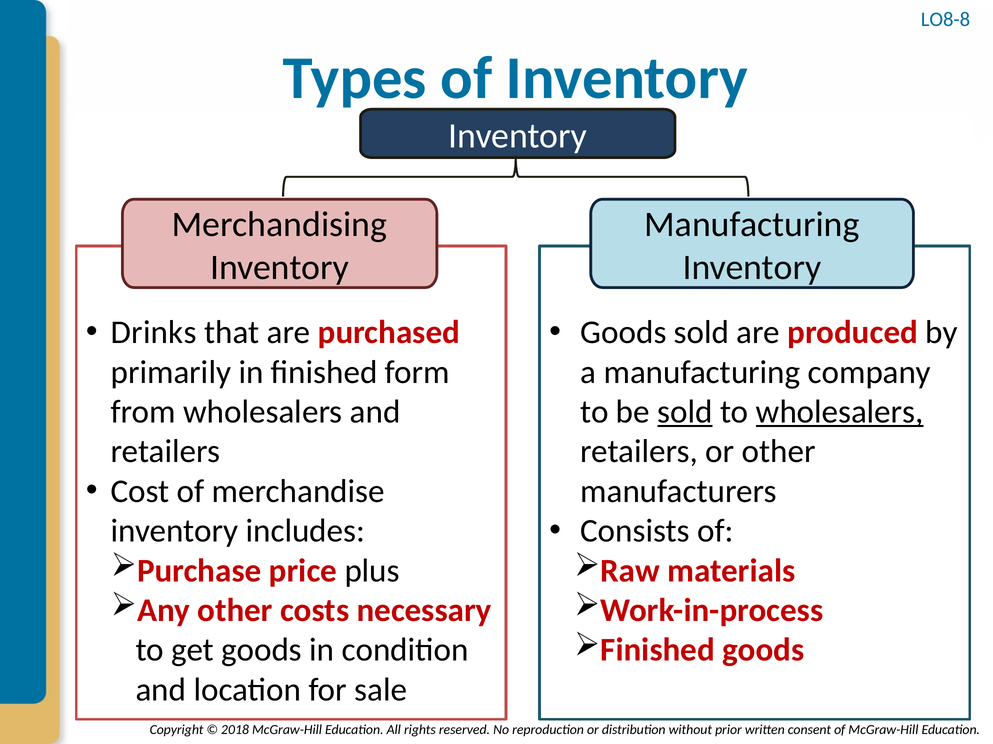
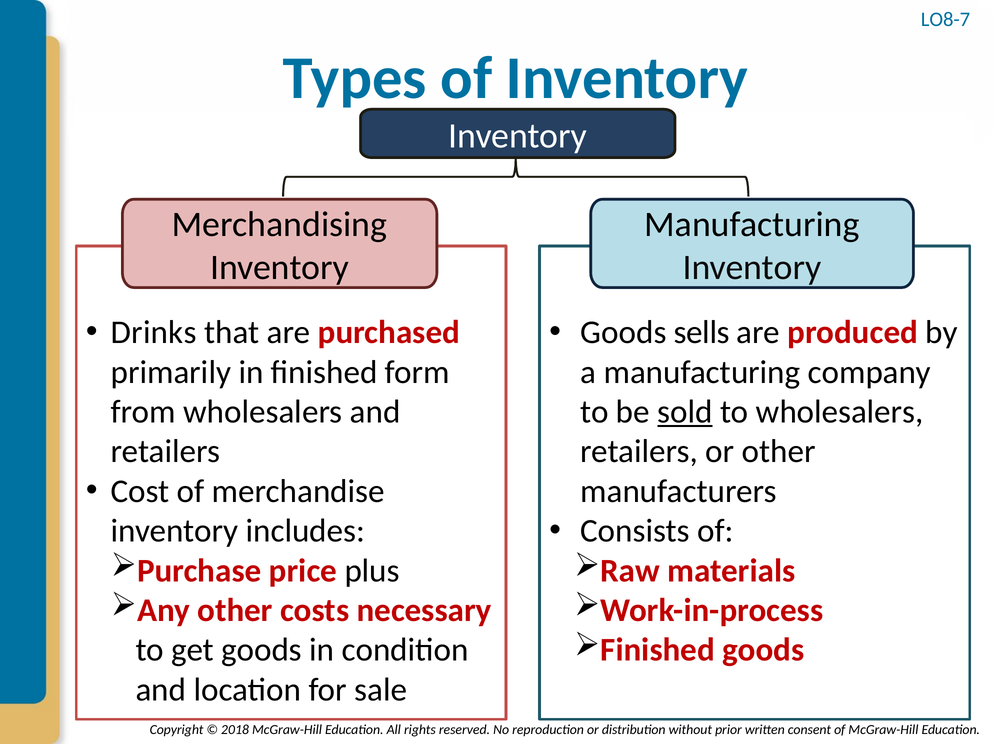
LO8-8: LO8-8 -> LO8-7 (945, 20)
Goods sold: sold -> sells (702, 333)
wholesalers underline: present -> none (840, 412)
